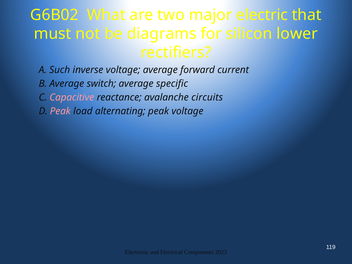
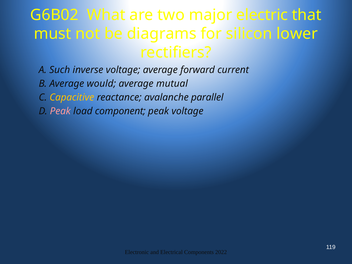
switch: switch -> would (101, 84)
specific: specific -> mutual (172, 84)
Capacitive colour: pink -> yellow (72, 97)
circuits: circuits -> parallel (207, 97)
alternating: alternating -> component (120, 111)
